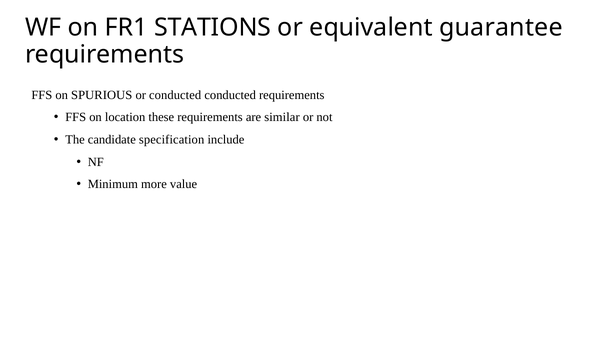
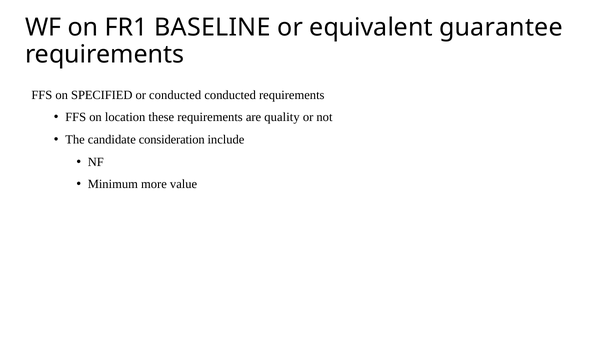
STATIONS: STATIONS -> BASELINE (212, 28)
SPURIOUS: SPURIOUS -> SPECIFIED (102, 95)
similar: similar -> quality (282, 117)
specification: specification -> consideration (172, 140)
